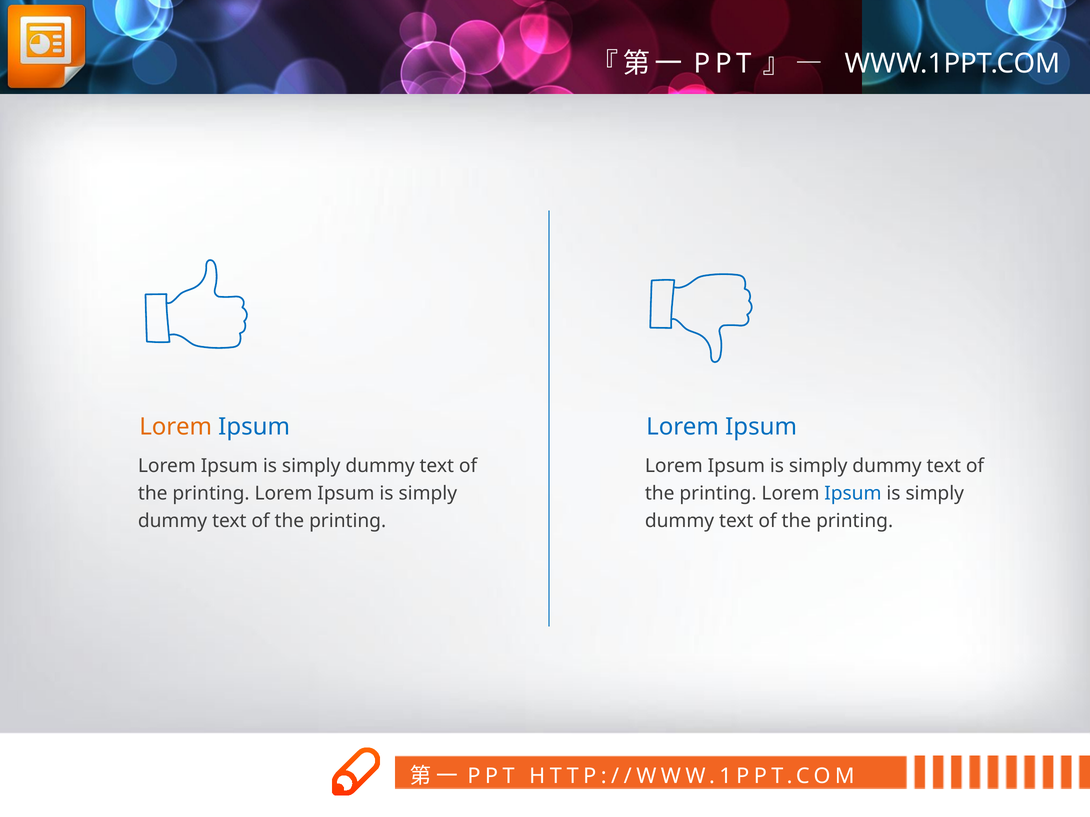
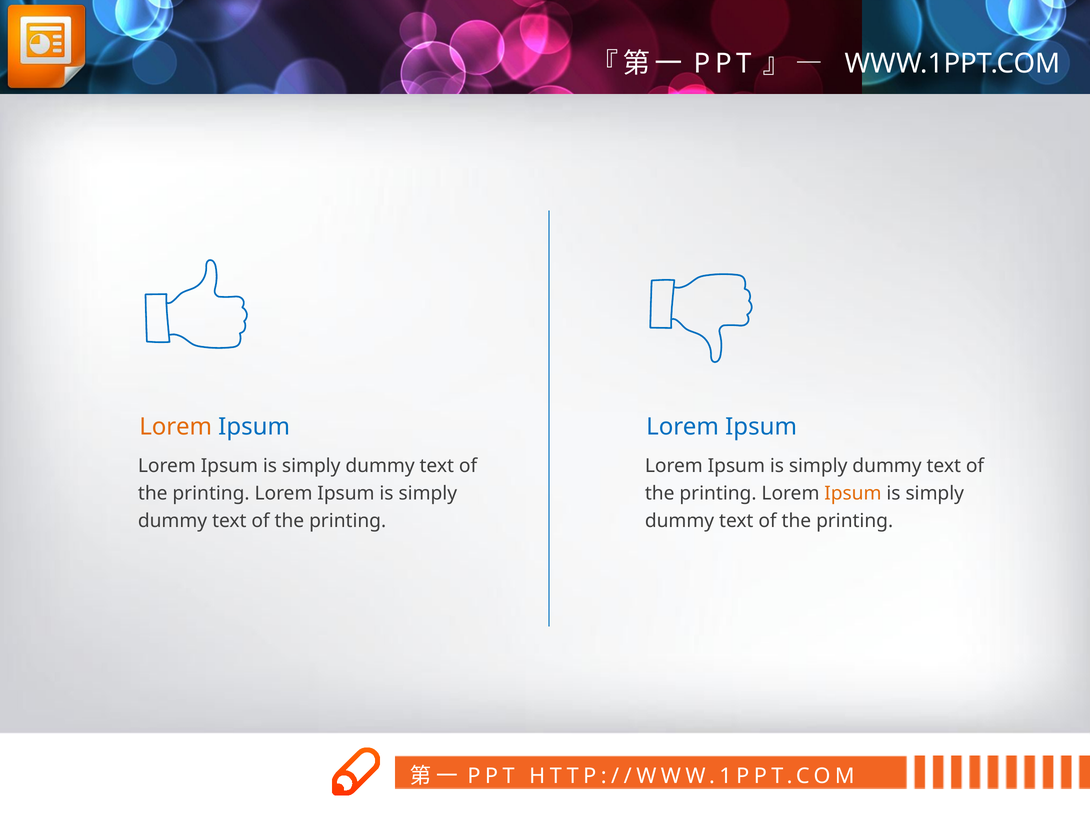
Ipsum colour: blue -> orange (853, 494)
